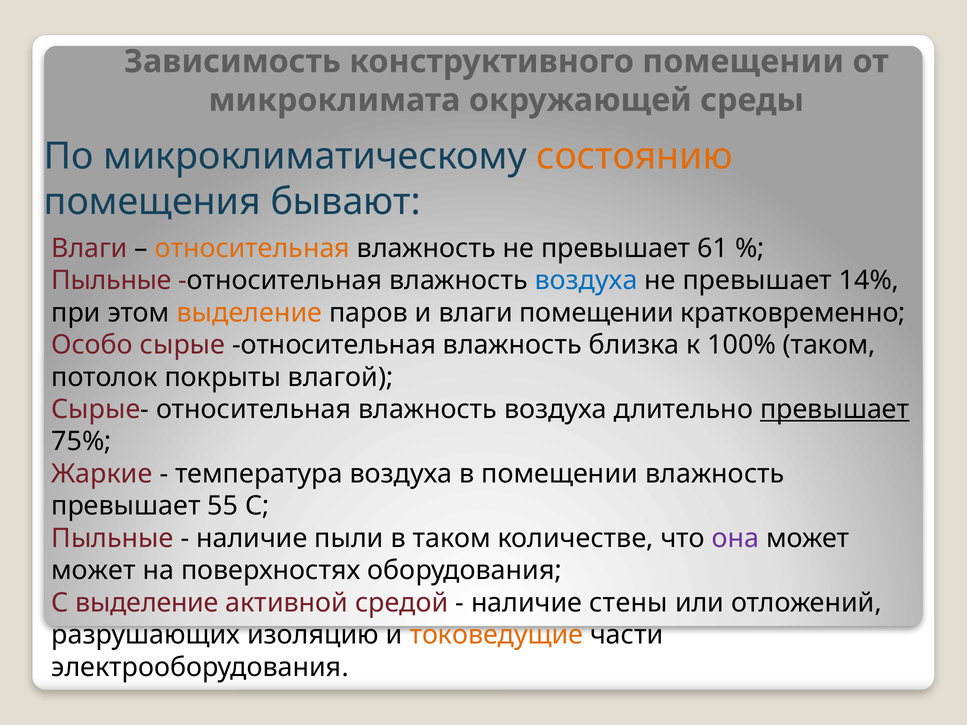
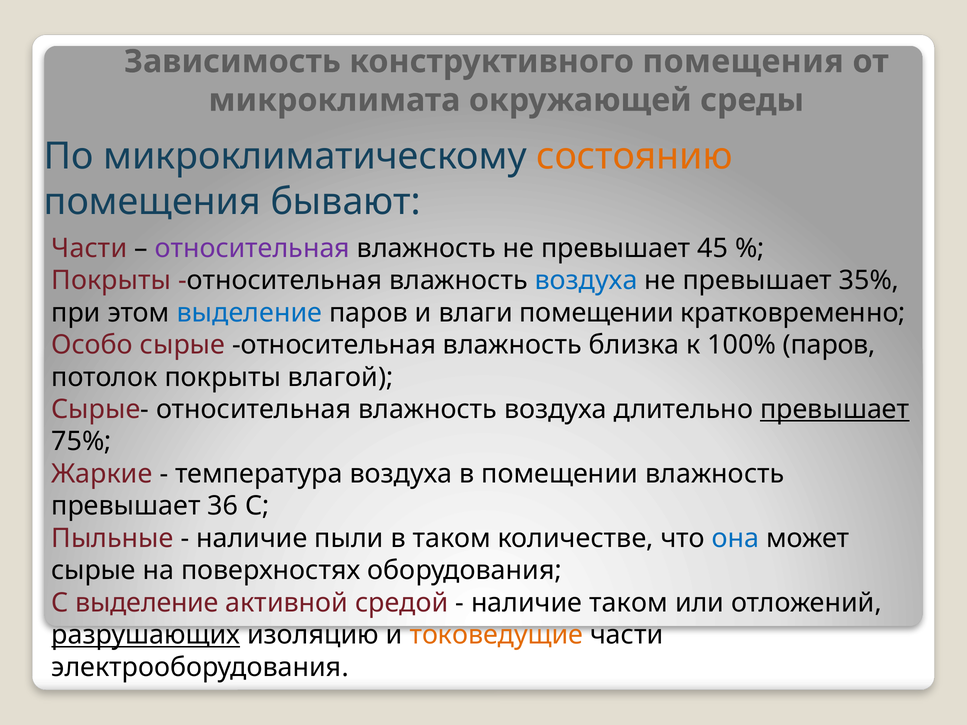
конструктивного помещении: помещении -> помещения (743, 62)
Влаги: Влаги -> Части (89, 248)
относительная colour: orange -> purple (252, 248)
61: 61 -> 45 (713, 248)
Пыльные: Пыльные -> Покрыты (111, 281)
14%: 14% -> 35% (869, 281)
выделение colour: orange -> blue (249, 313)
100% таком: таком -> паров (829, 345)
55: 55 -> 36 (223, 506)
она colour: purple -> blue (735, 539)
может: может -> сырые (94, 571)
наличие стены: стены -> таком (629, 603)
разрушающих underline: none -> present (146, 635)
